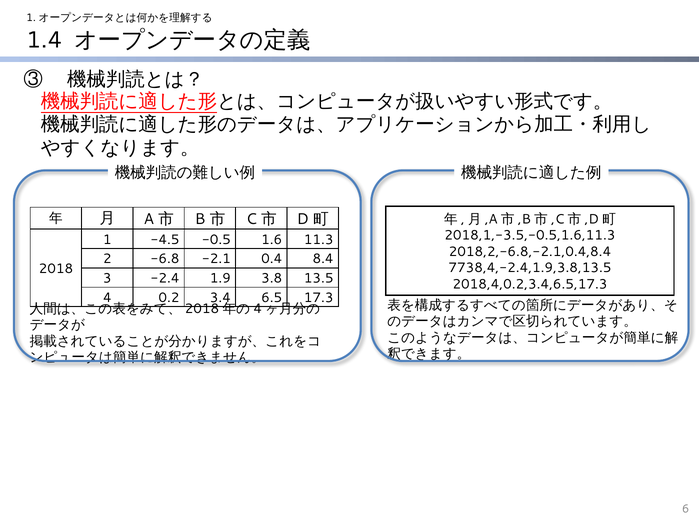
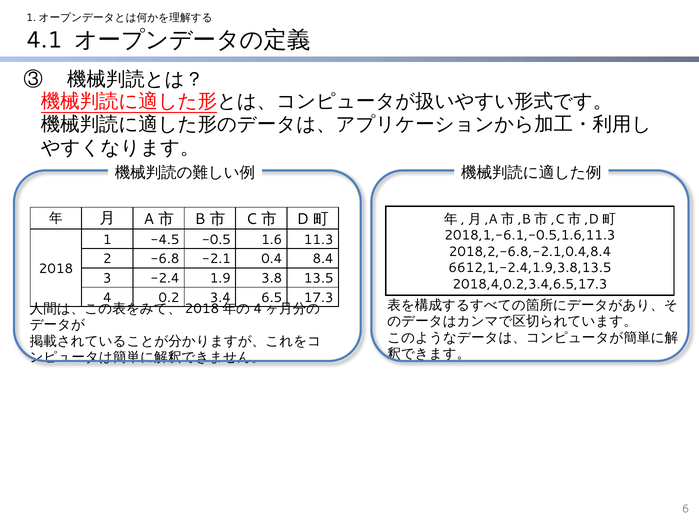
1.4: 1.4 -> 4.1 (44, 40)
2018,1,-3.5,-0.5,1.6,11.3: 2018,1,-3.5,-0.5,1.6,11.3 -> 2018,1,-6.1,-0.5,1.6,11.3 (530, 235)
7738,4,-2.4,1.9,3.8,13.5: 7738,4,-2.4,1.9,3.8,13.5 -> 6612,1,-2.4,1.9,3.8,13.5 (530, 268)
